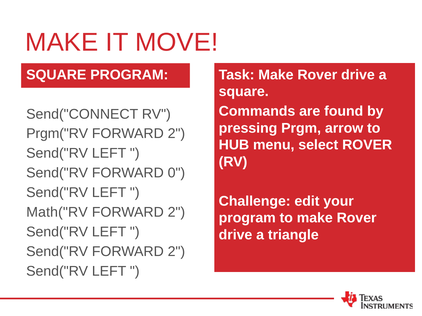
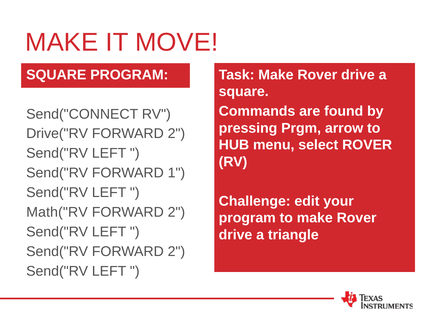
Prgm("RV: Prgm("RV -> Drive("RV (57, 134)
0: 0 -> 1 (176, 173)
